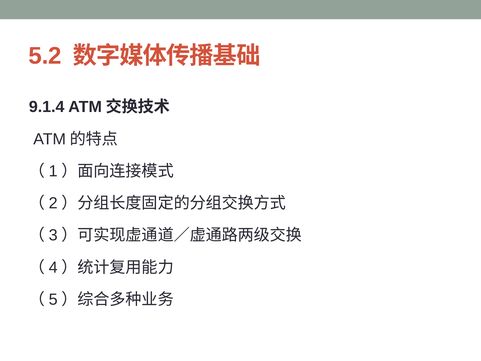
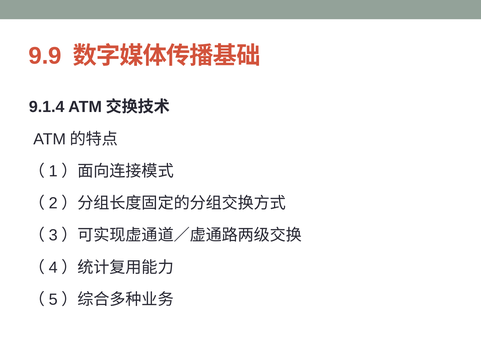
5.2: 5.2 -> 9.9 (45, 56)
